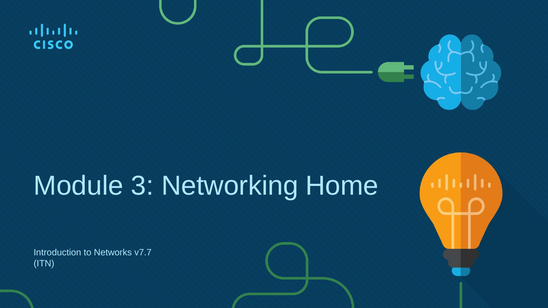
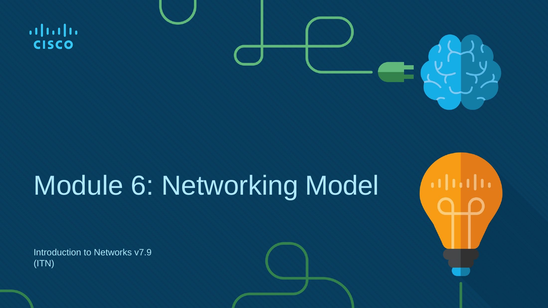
3: 3 -> 6 (142, 186)
Home: Home -> Model (342, 186)
v7.7: v7.7 -> v7.9 (143, 253)
